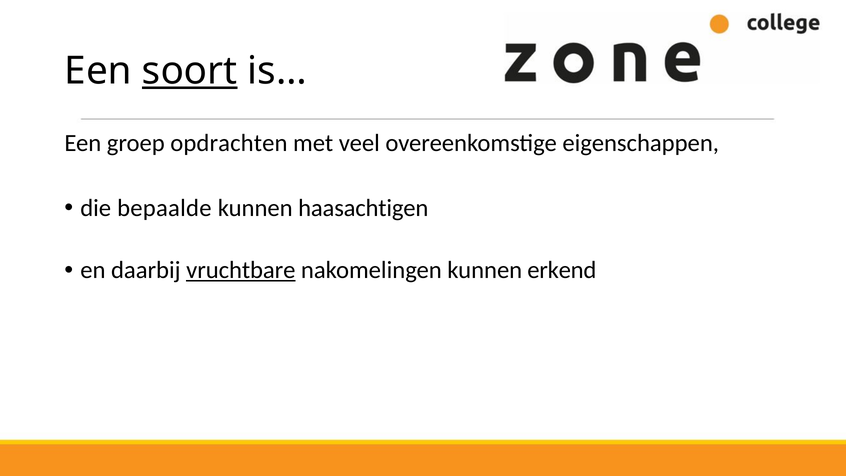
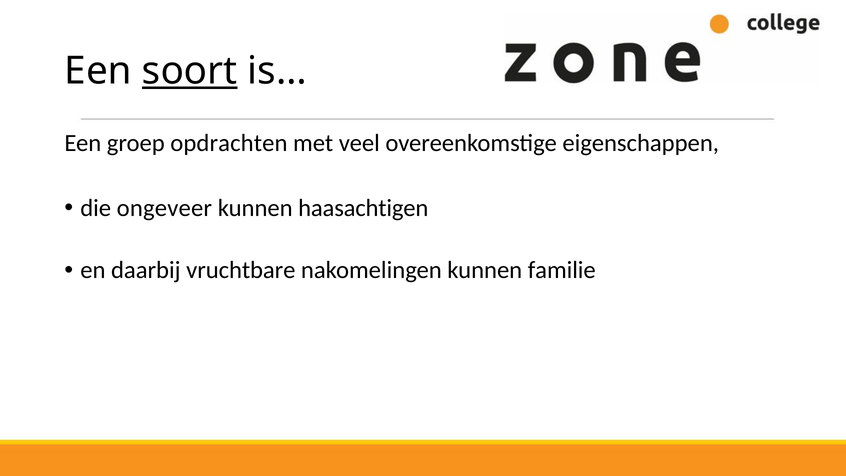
bepaalde: bepaalde -> ongeveer (164, 208)
vruchtbare underline: present -> none (241, 270)
erkend: erkend -> familie (562, 270)
